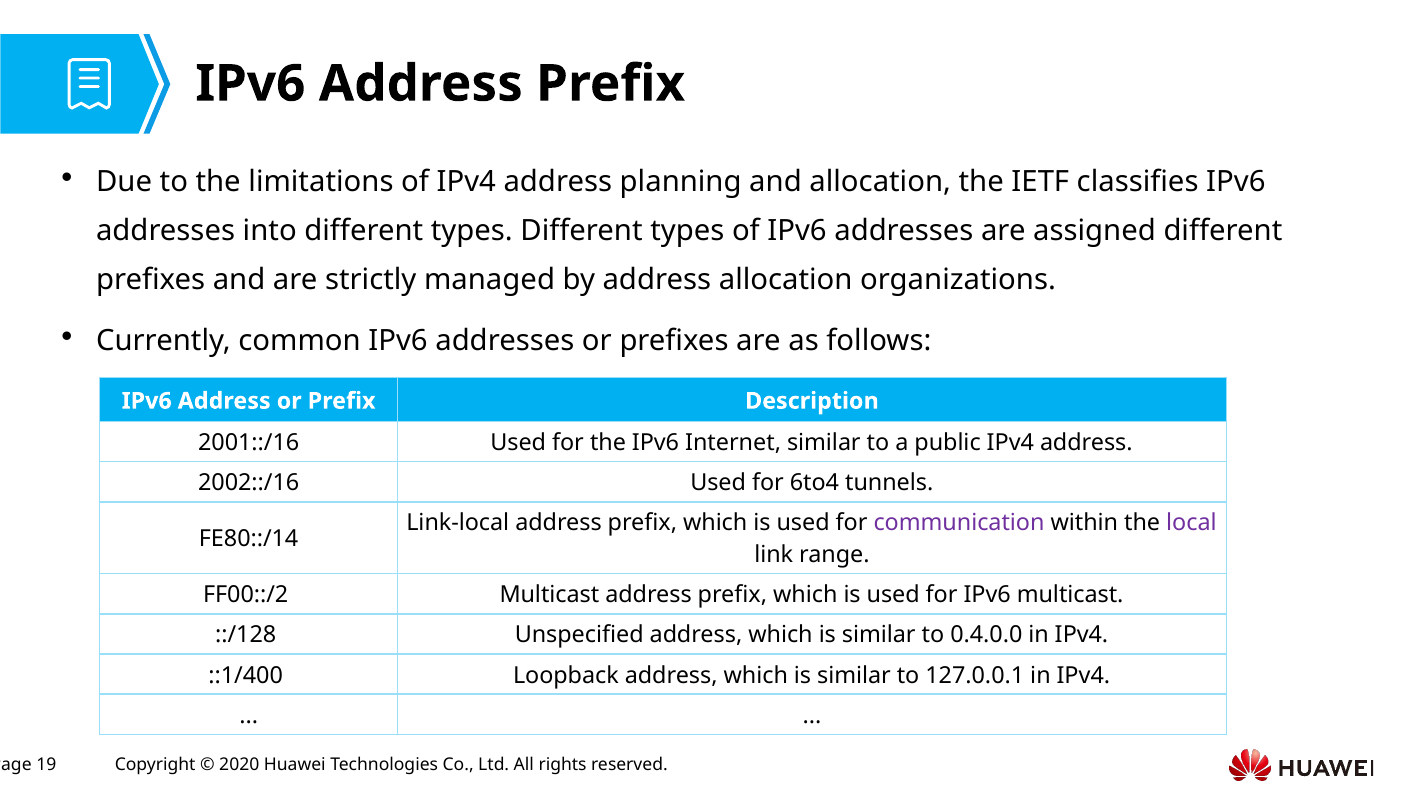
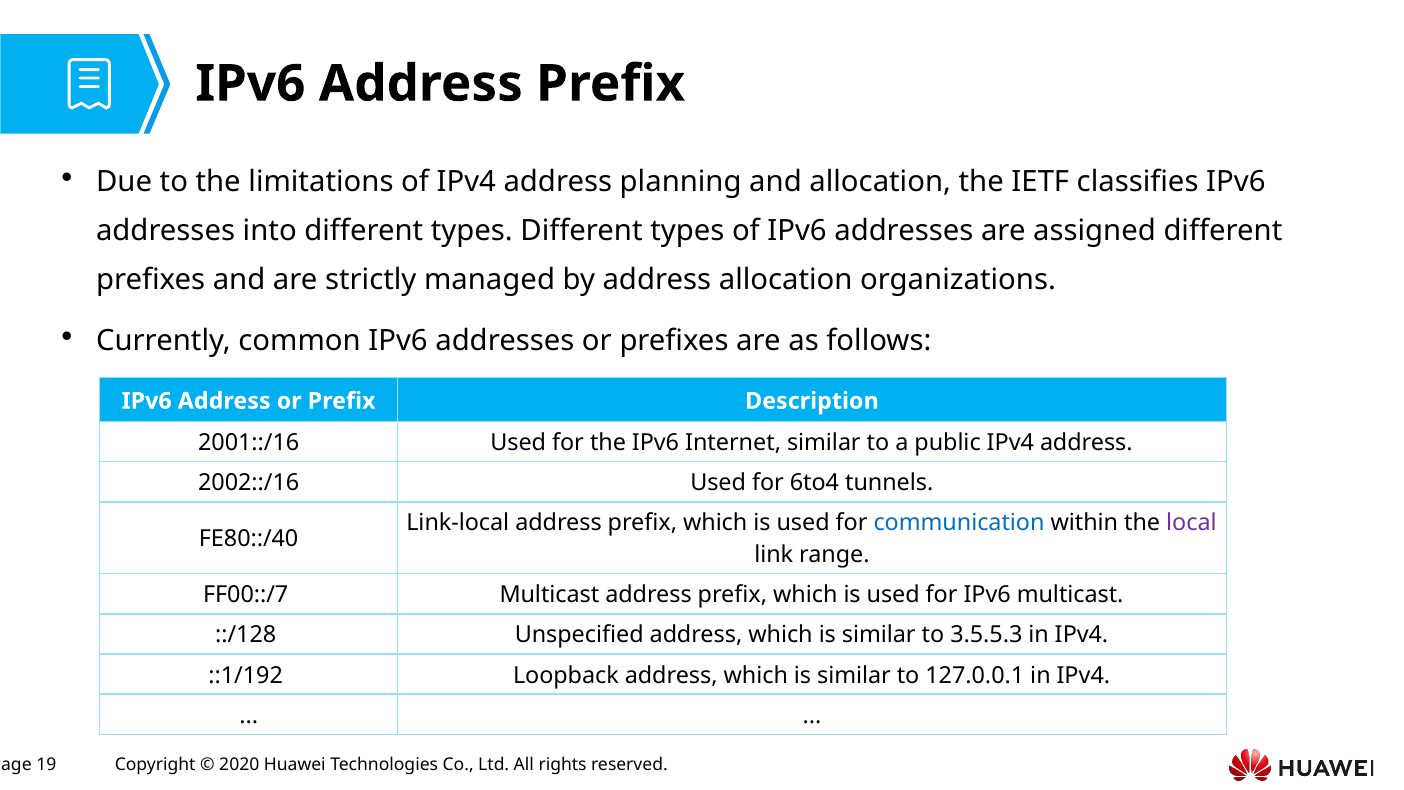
communication colour: purple -> blue (959, 523)
FE80::/14: FE80::/14 -> FE80::/40 (249, 539)
FF00::/2: FF00::/2 -> FF00::/7 (246, 595)
0.4.0.0: 0.4.0.0 -> 3.5.5.3 (986, 635)
::1/400: ::1/400 -> ::1/192 (246, 675)
